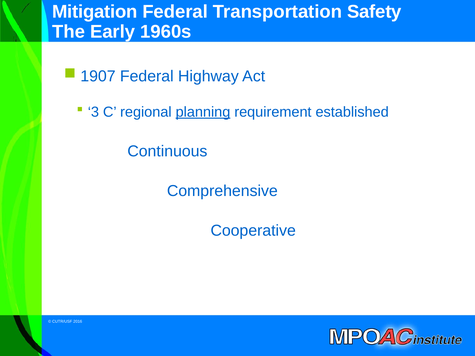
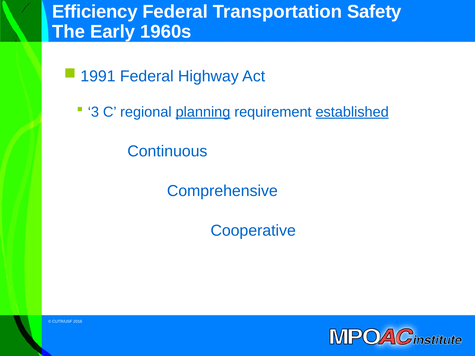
Mitigation: Mitigation -> Efficiency (95, 12)
1907: 1907 -> 1991 (98, 76)
established underline: none -> present (352, 112)
